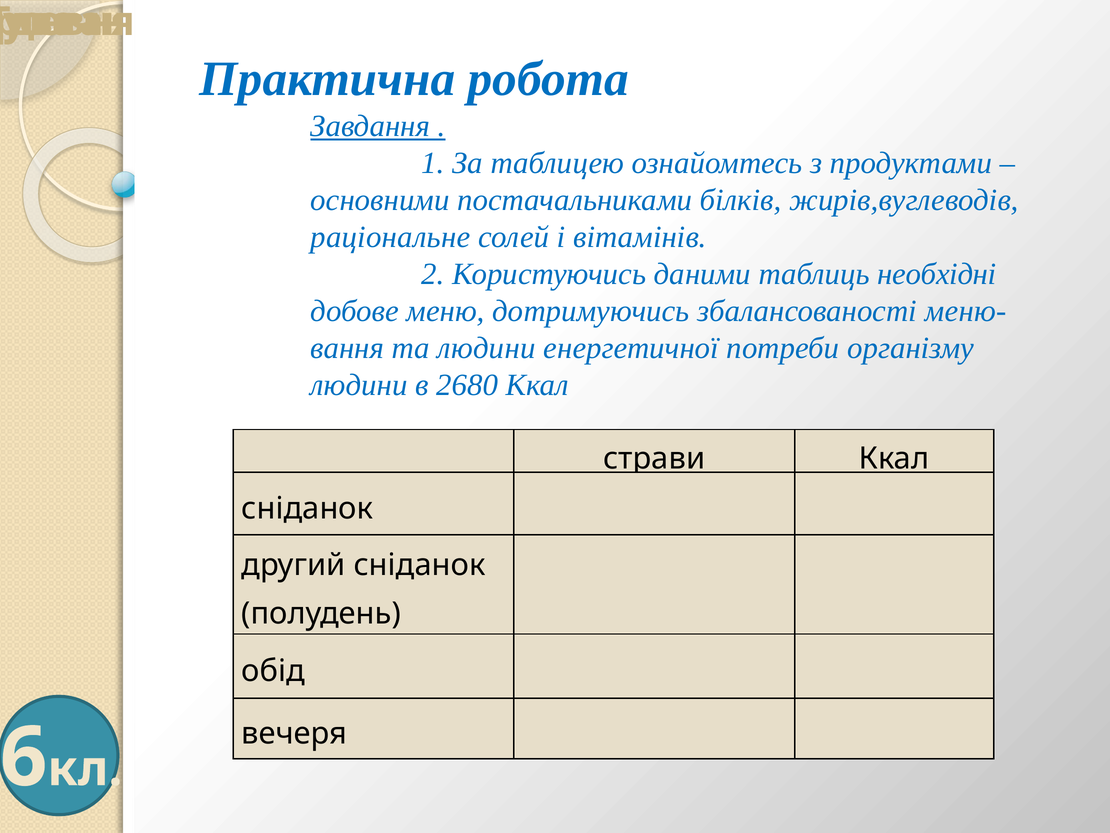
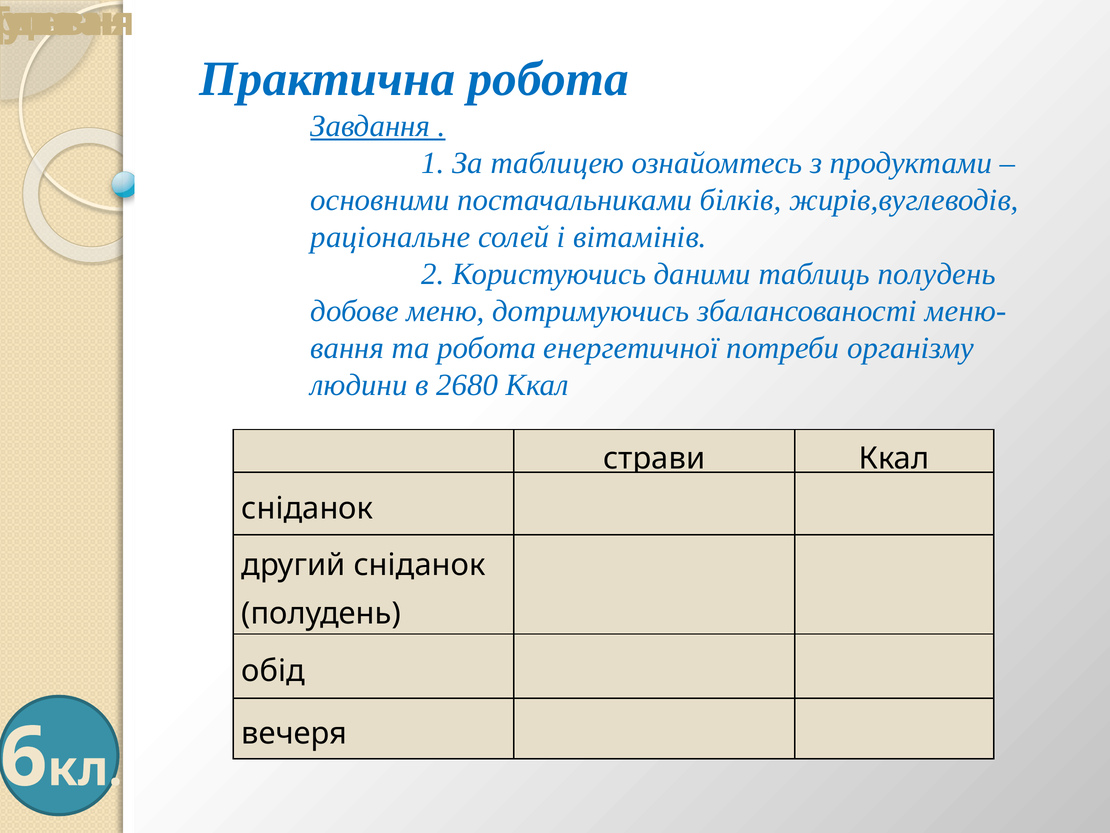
таблиць необхідні: необхідні -> полудень (937, 274)
та людини: людини -> робота (487, 348)
